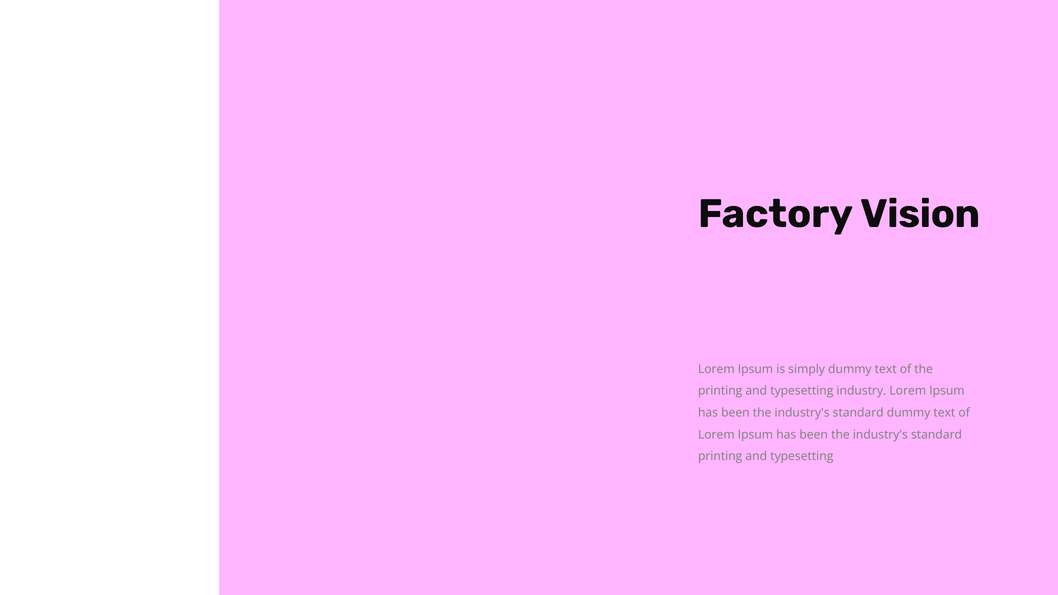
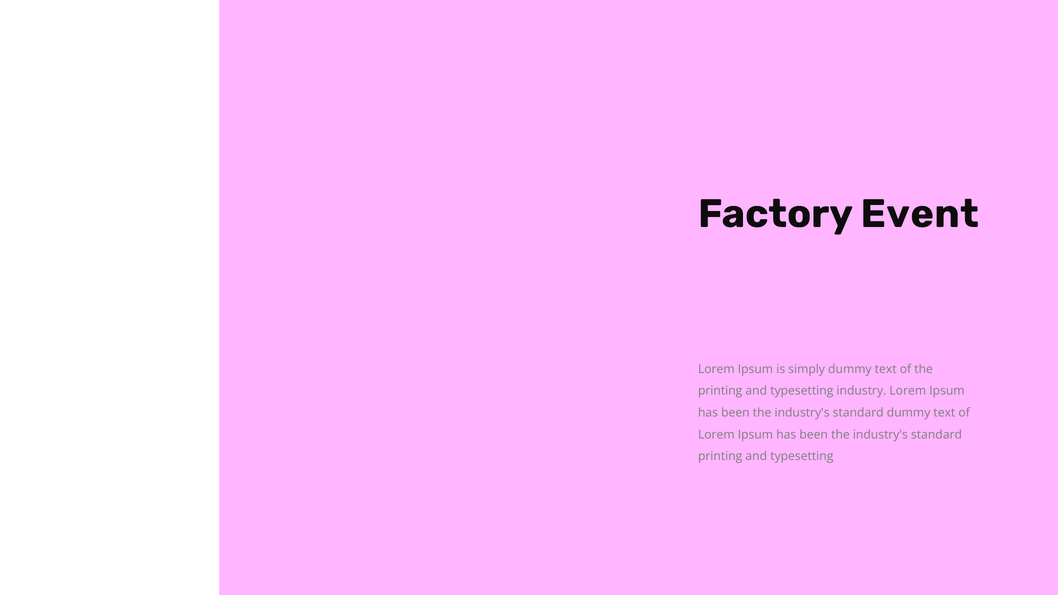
Vision: Vision -> Event (920, 214)
